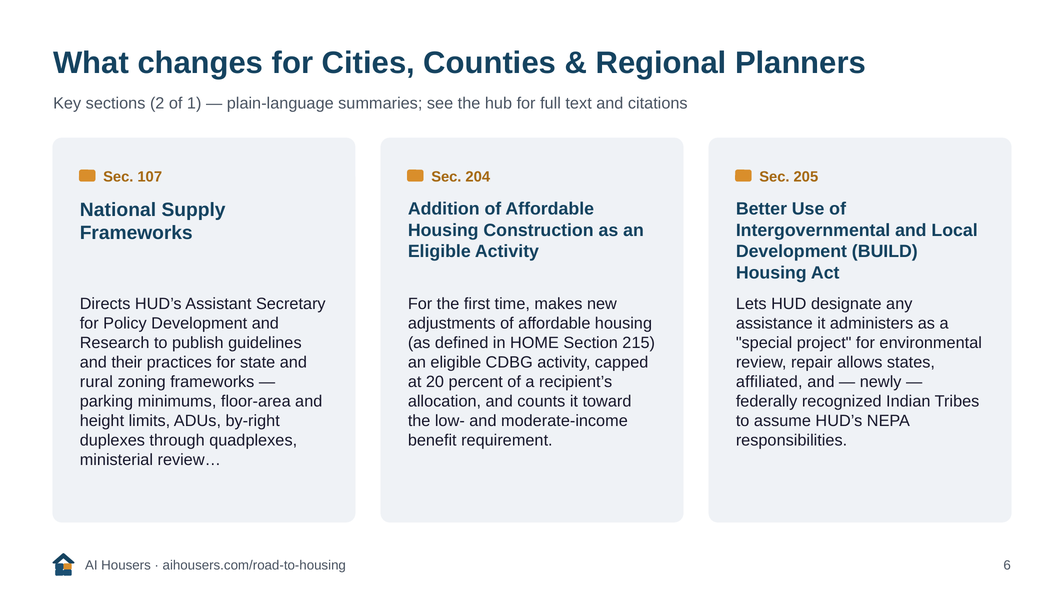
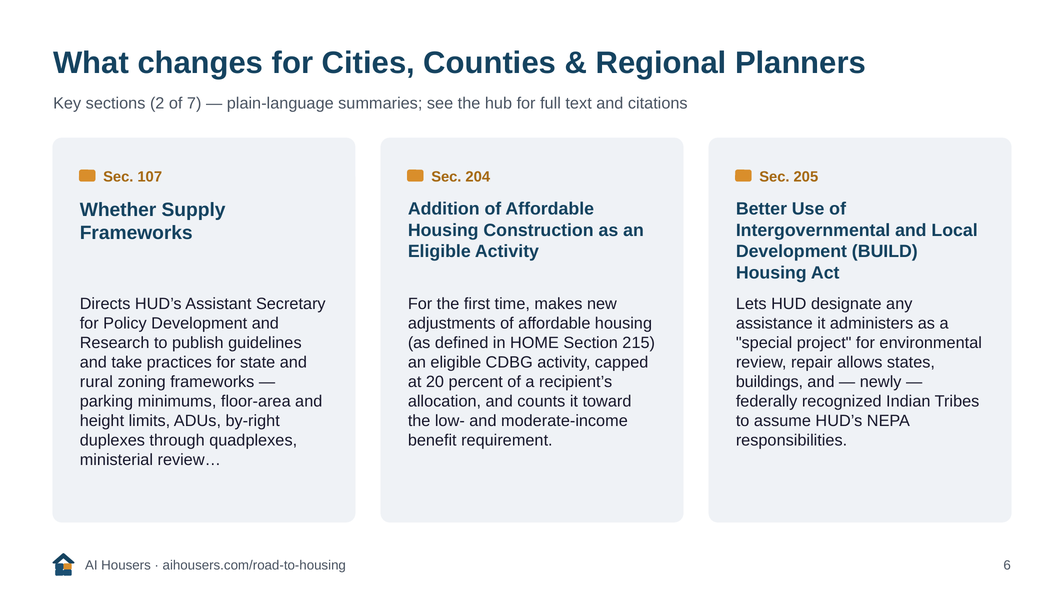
1: 1 -> 7 (194, 103)
National: National -> Whether (118, 210)
their: their -> take (127, 362)
affiliated: affiliated -> buildings (769, 382)
